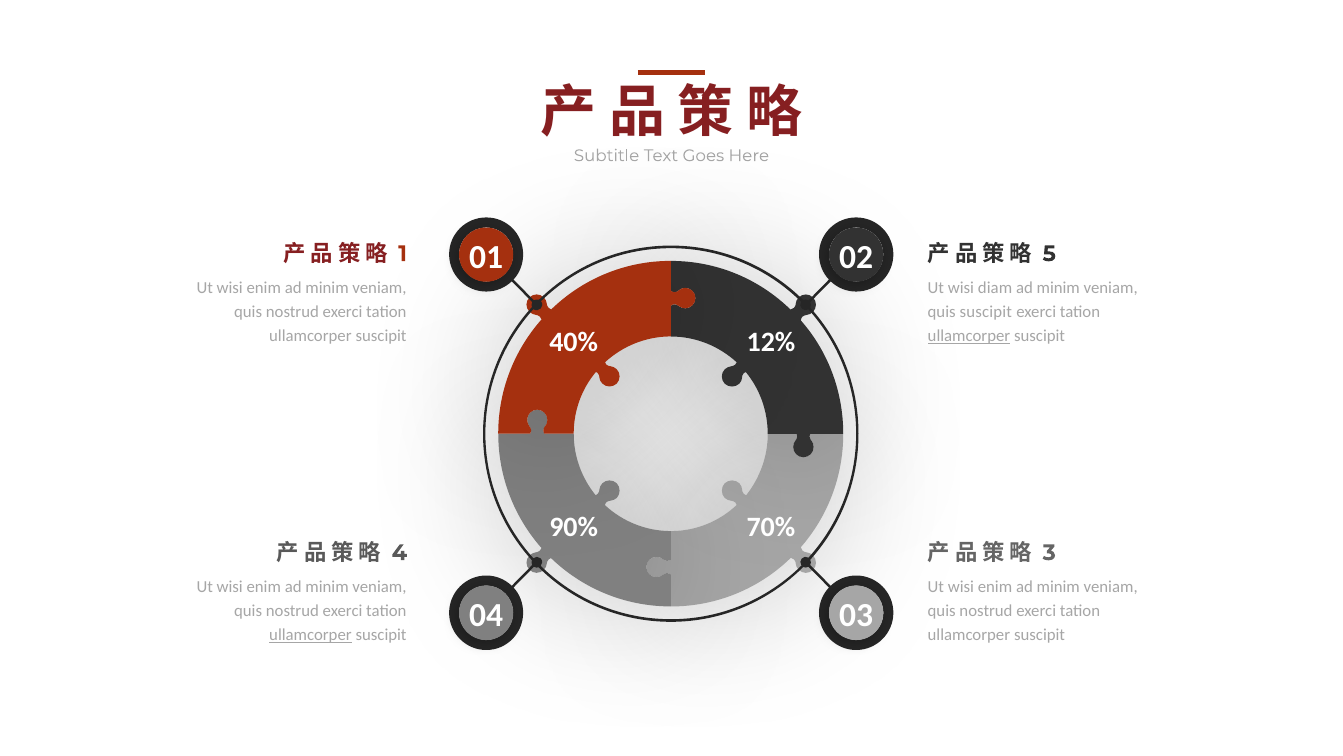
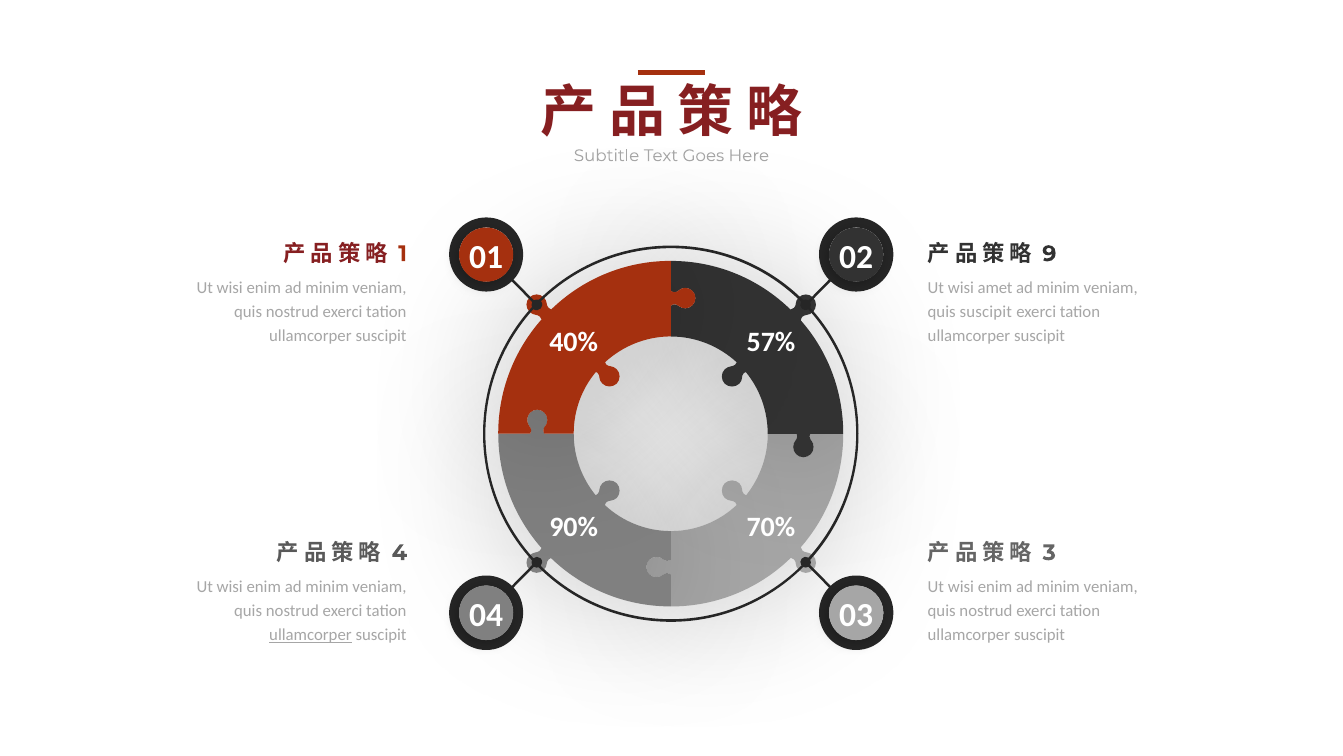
5: 5 -> 9 (1049, 254)
diam: diam -> amet (995, 288)
ullamcorper underline: present -> none (969, 336)
12%: 12% -> 57% (771, 342)
